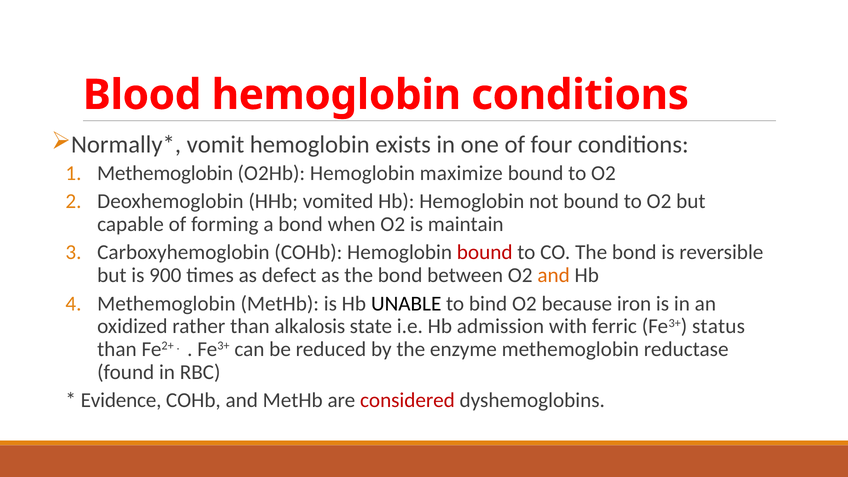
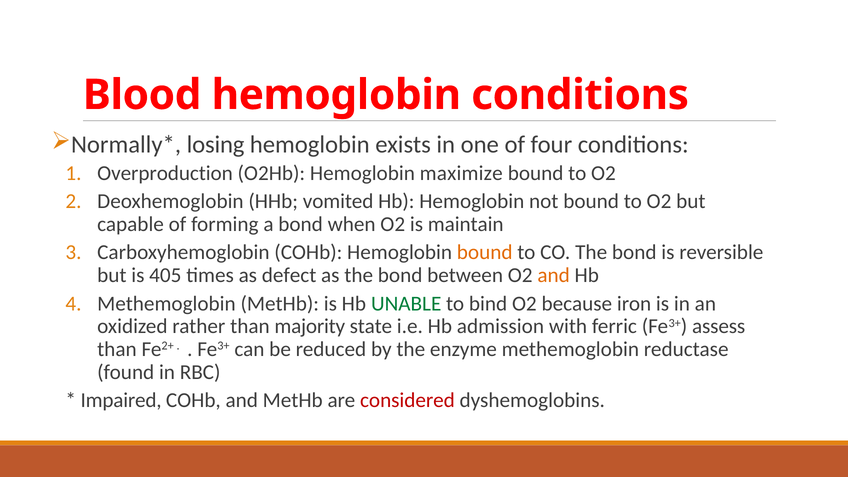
vomit: vomit -> losing (216, 145)
Methemoglobin: Methemoglobin -> Overproduction (165, 173)
bound colour: red -> orange (485, 252)
900: 900 -> 405 (165, 275)
UNABLE colour: black -> green (406, 304)
alkalosis: alkalosis -> majority (310, 326)
status: status -> assess (719, 326)
Evidence: Evidence -> Impaired (121, 400)
